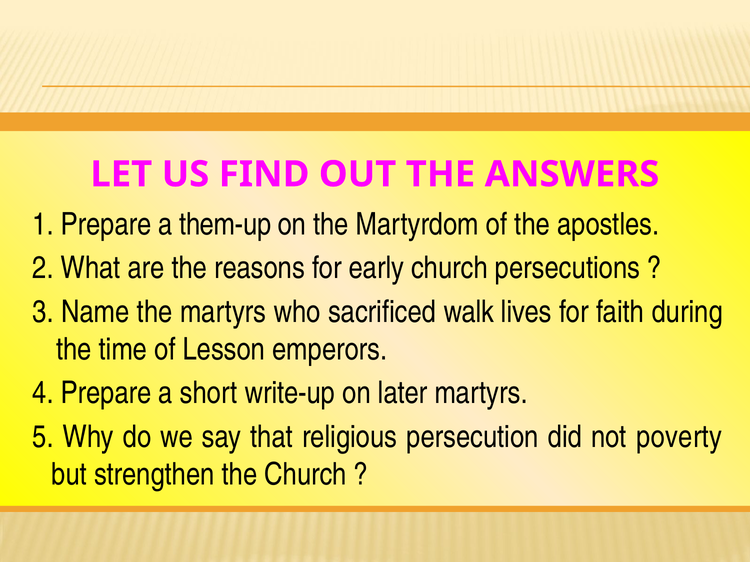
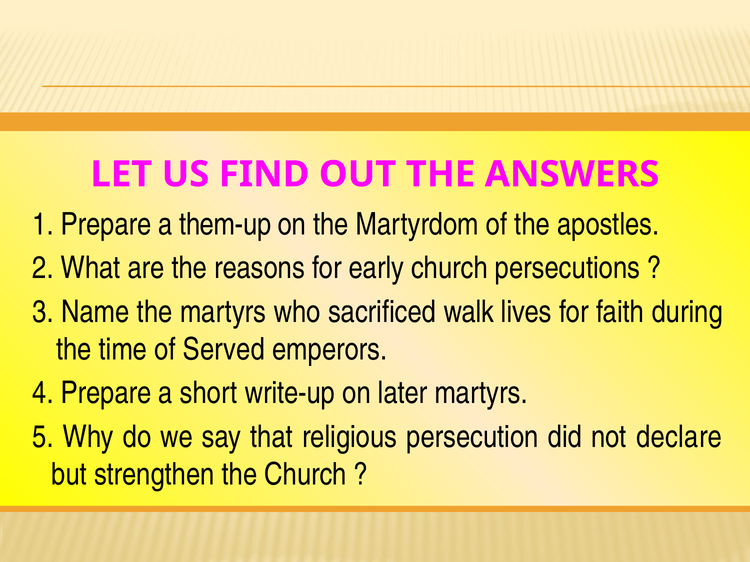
Lesson: Lesson -> Served (224, 350)
poverty: poverty -> declare (679, 437)
